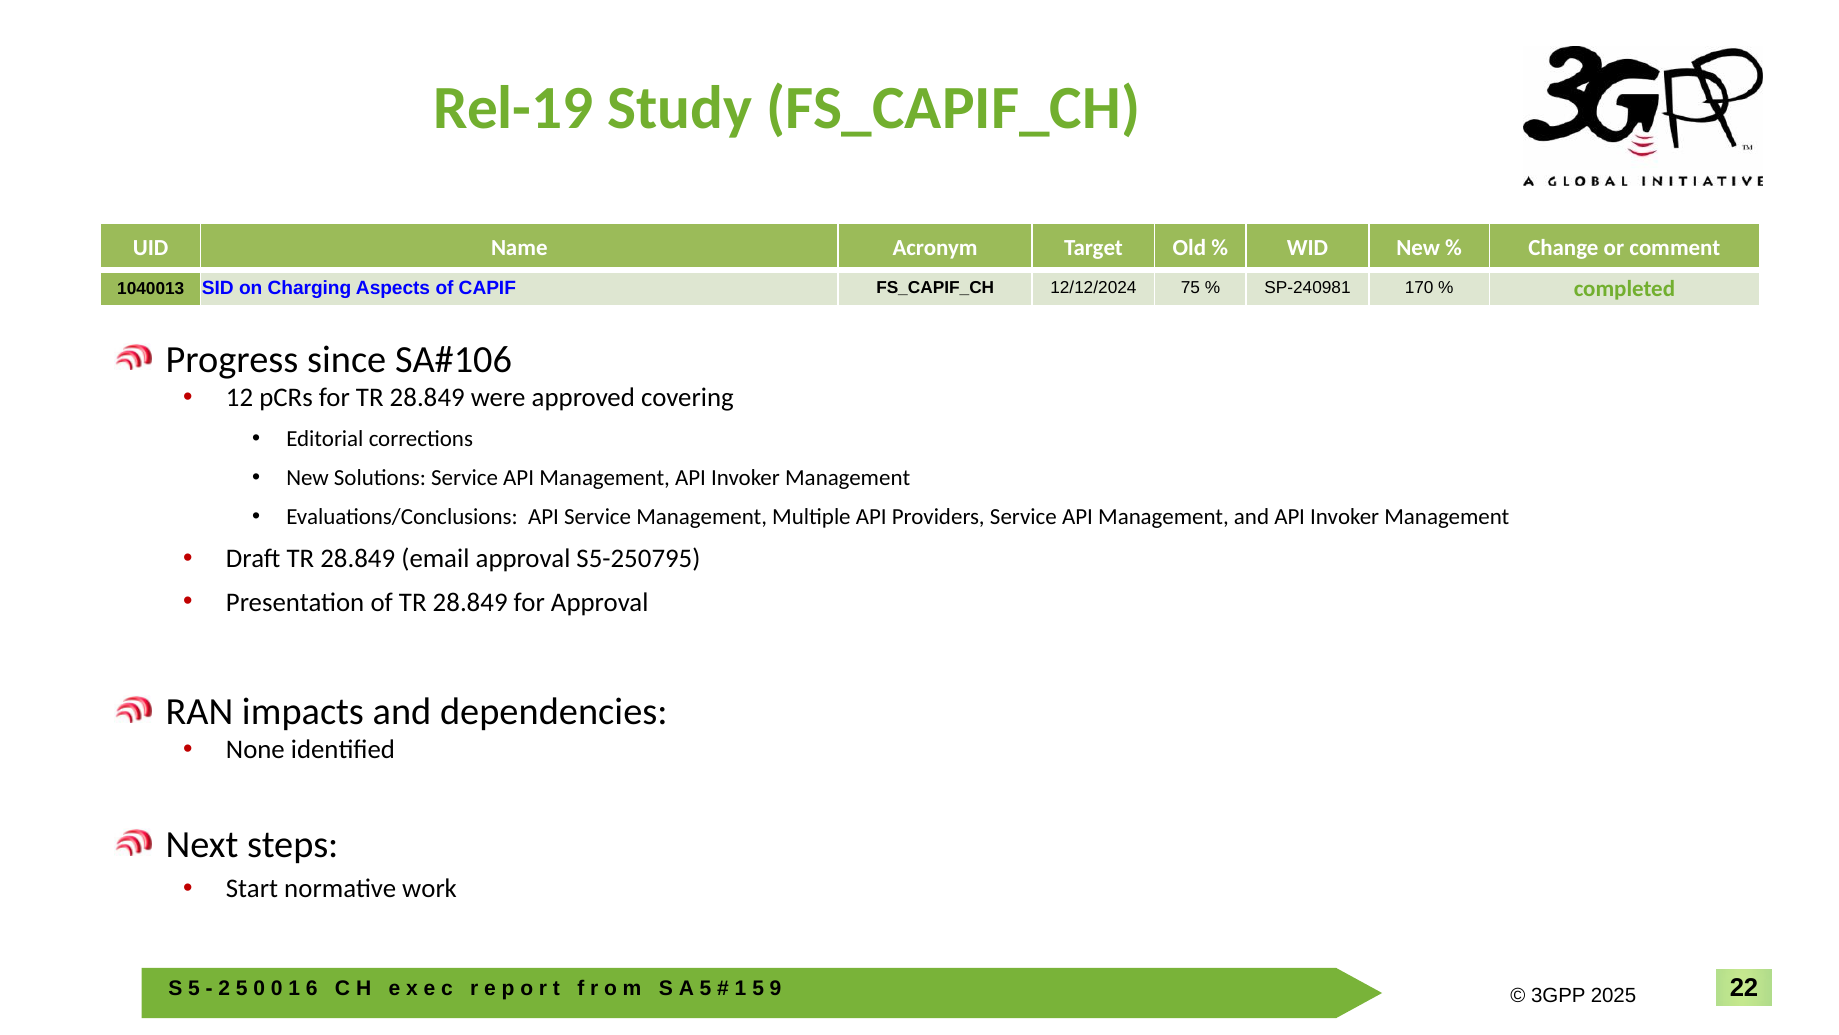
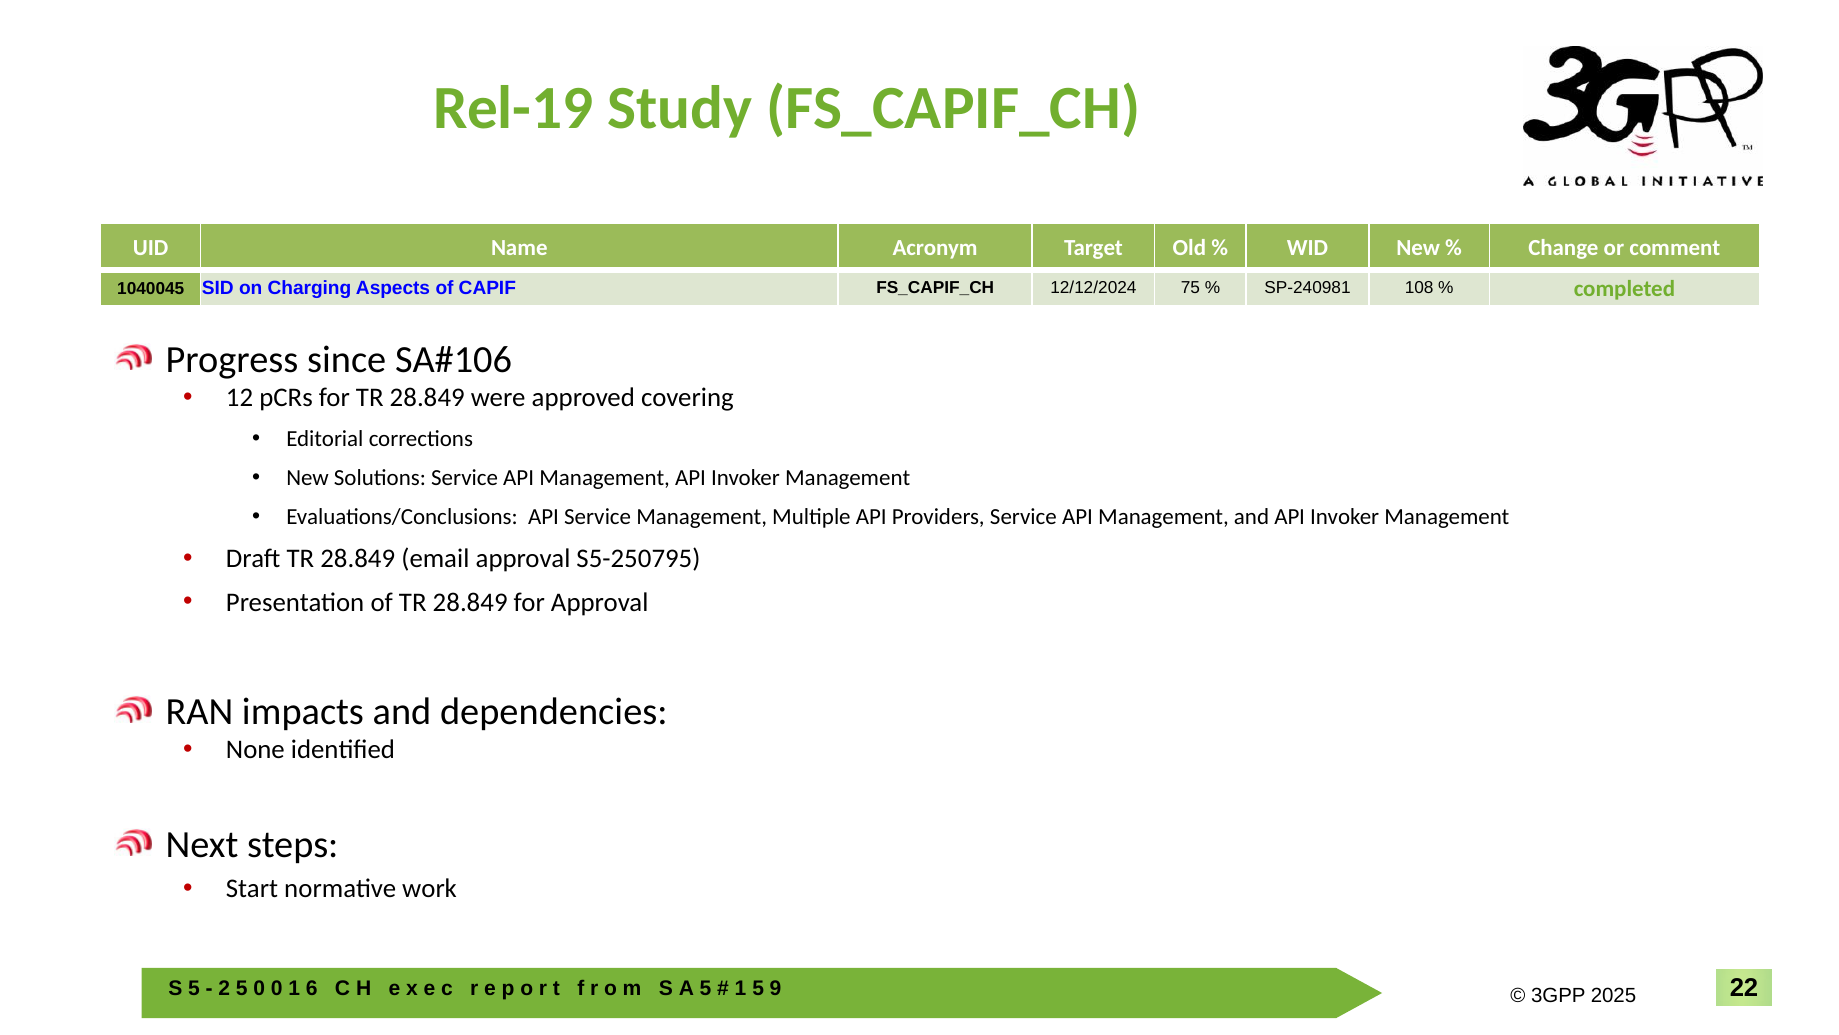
1040013: 1040013 -> 1040045 (151, 289)
170: 170 -> 108 (1419, 288)
